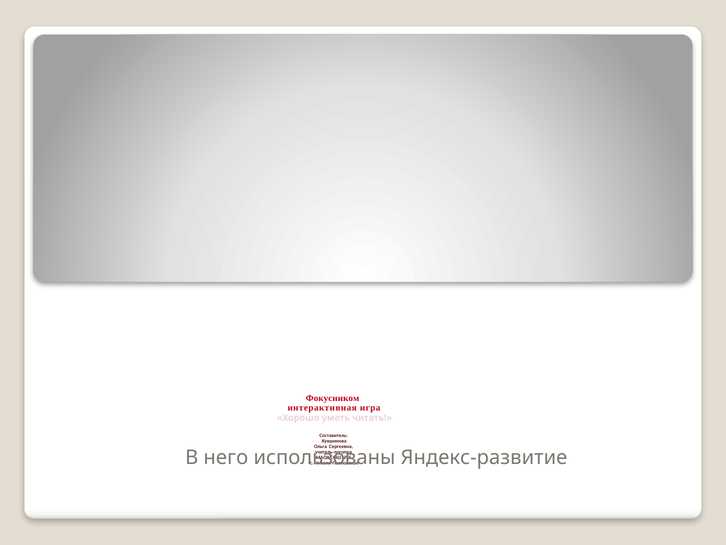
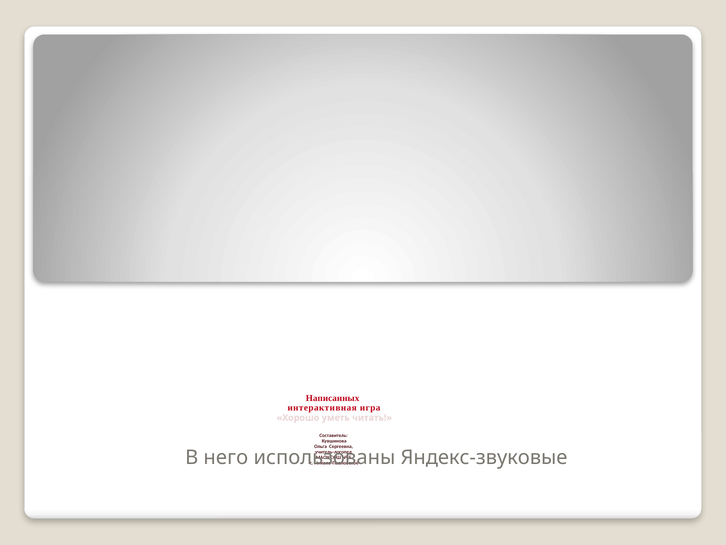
Фокусником: Фокусником -> Написанных (333, 398)
Яндекс-развитие: Яндекс-развитие -> Яндекс-звуковые (484, 457)
